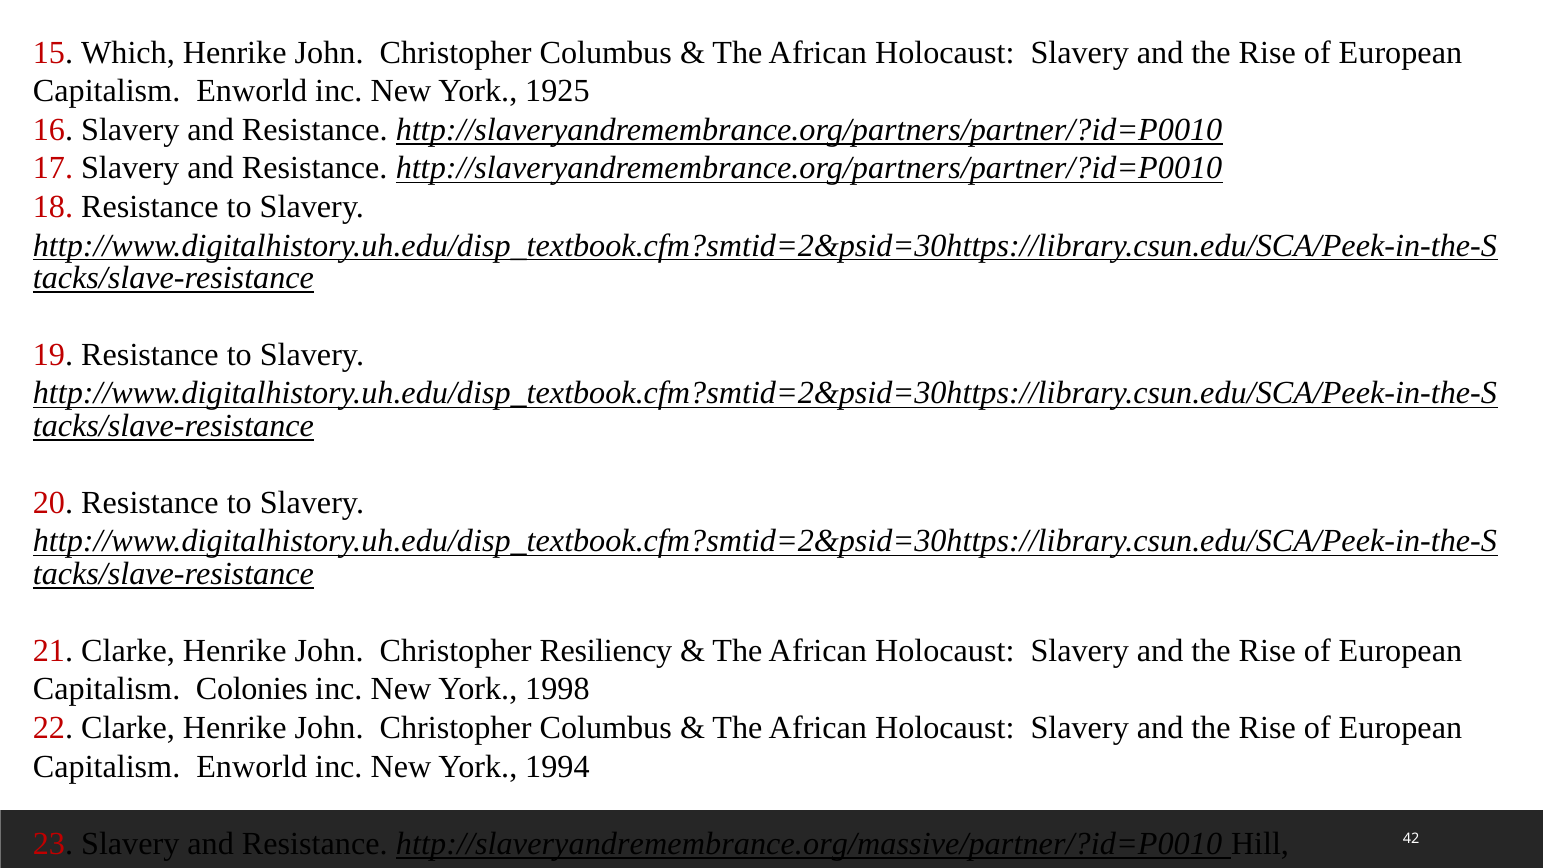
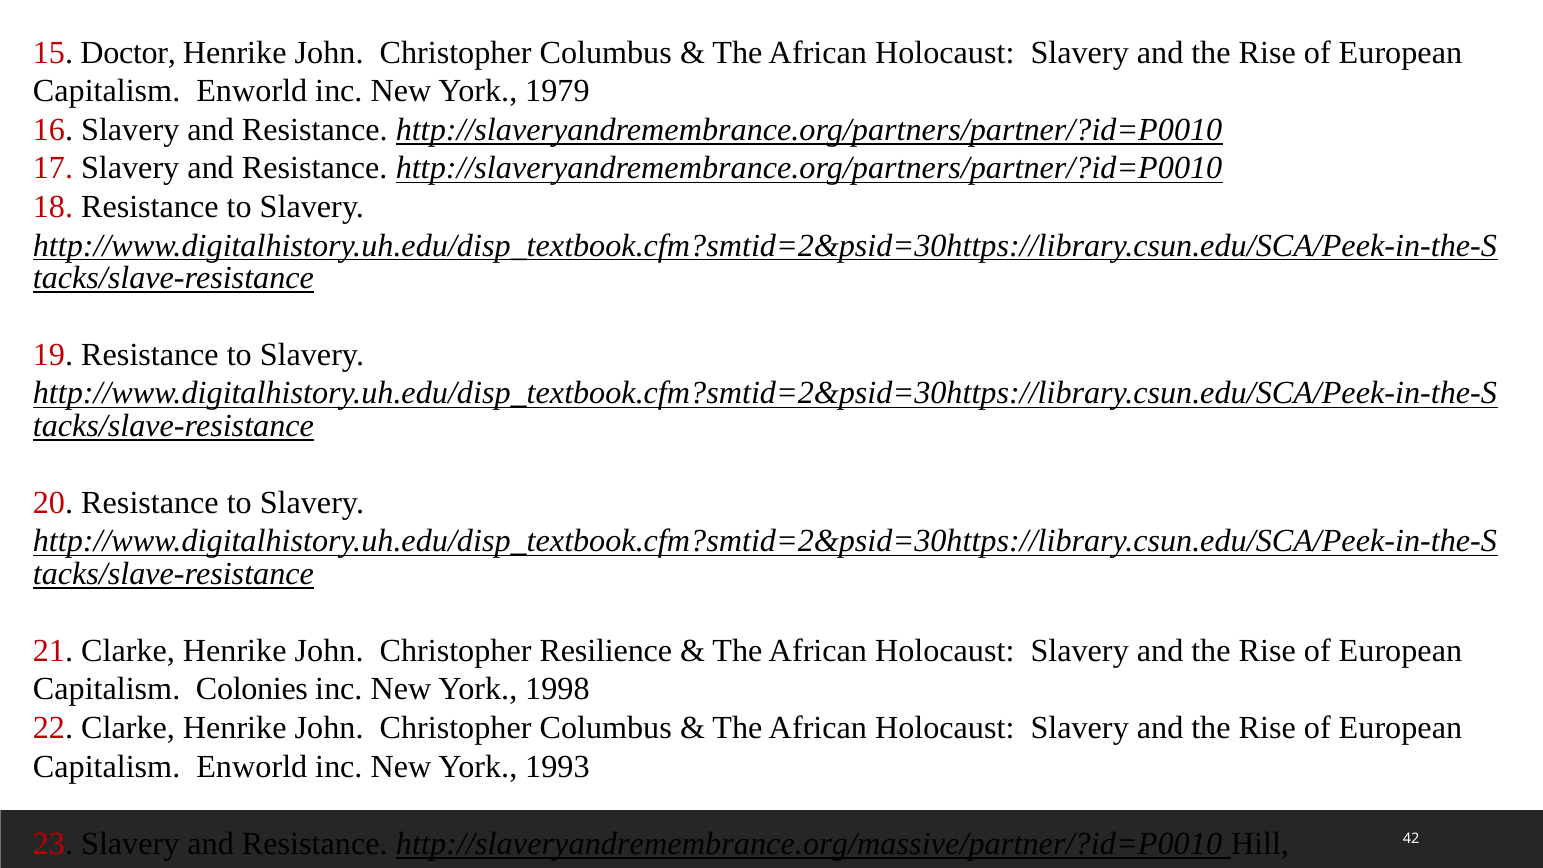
Which: Which -> Doctor (128, 52)
1925: 1925 -> 1979 (557, 91)
Resiliency: Resiliency -> Resilience (606, 651)
1994: 1994 -> 1993 (557, 766)
